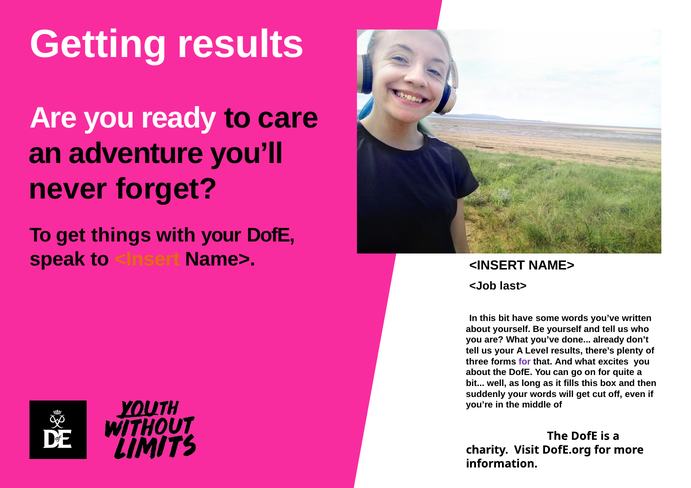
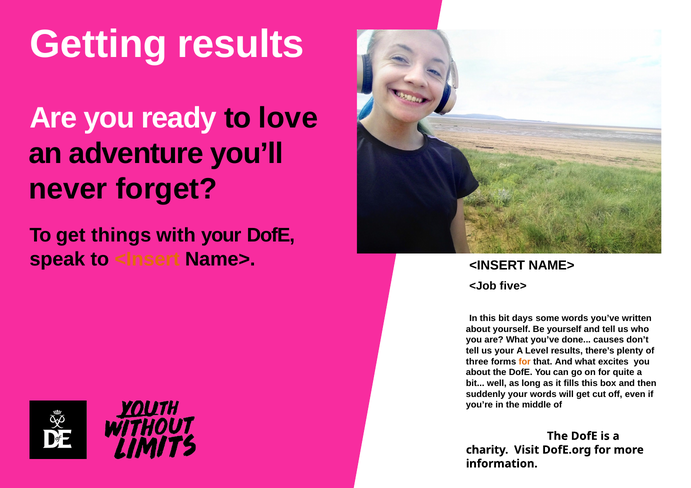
care: care -> love (288, 118)
last>: last> -> five> (513, 286)
have: have -> days (522, 319)
already: already -> causes (609, 340)
for colour: purple -> orange (525, 362)
